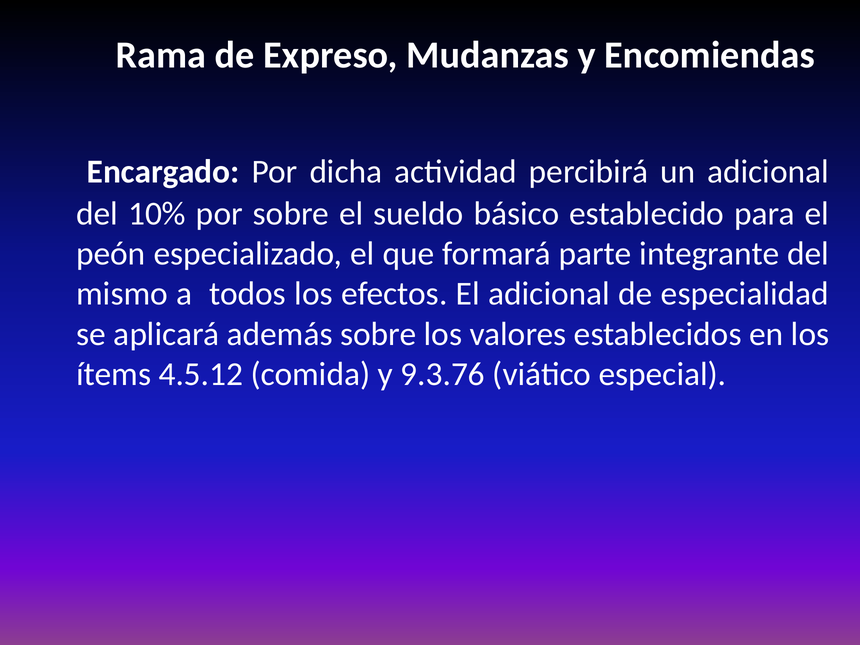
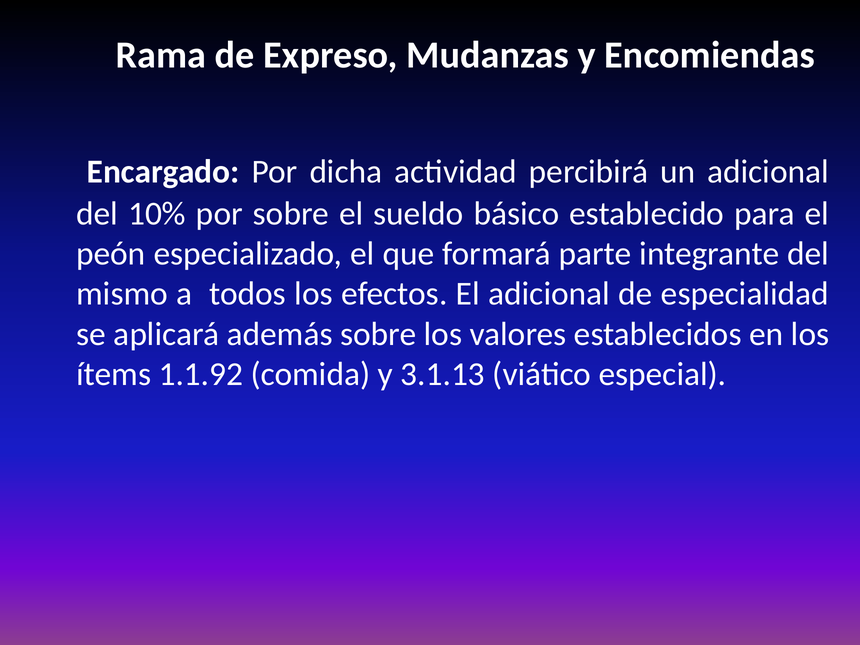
4.5.12: 4.5.12 -> 1.1.92 (201, 374)
9.3.76: 9.3.76 -> 3.1.13 (443, 374)
